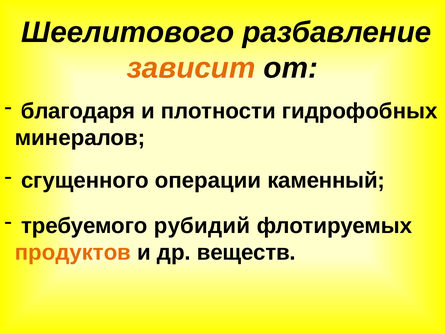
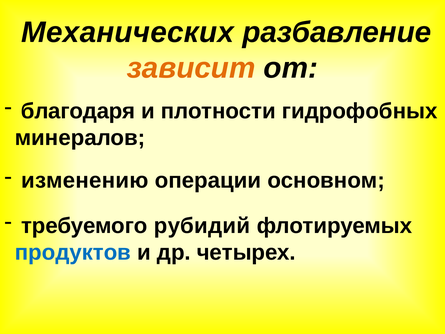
Шеелитового: Шеелитового -> Механических (128, 32)
сгущенного: сгущенного -> изменению (85, 180)
каменный: каменный -> основном (326, 180)
продуктов colour: orange -> blue (73, 252)
веществ: веществ -> четырех (246, 252)
